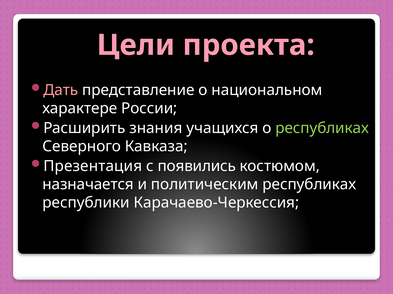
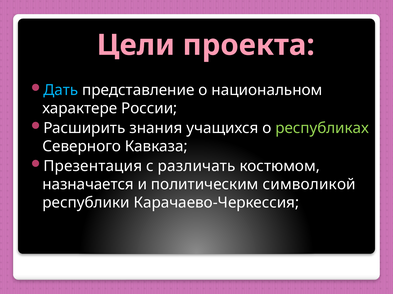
Дать colour: pink -> light blue (61, 90)
появились: появились -> различать (197, 166)
политическим республиках: республиках -> символикой (309, 185)
